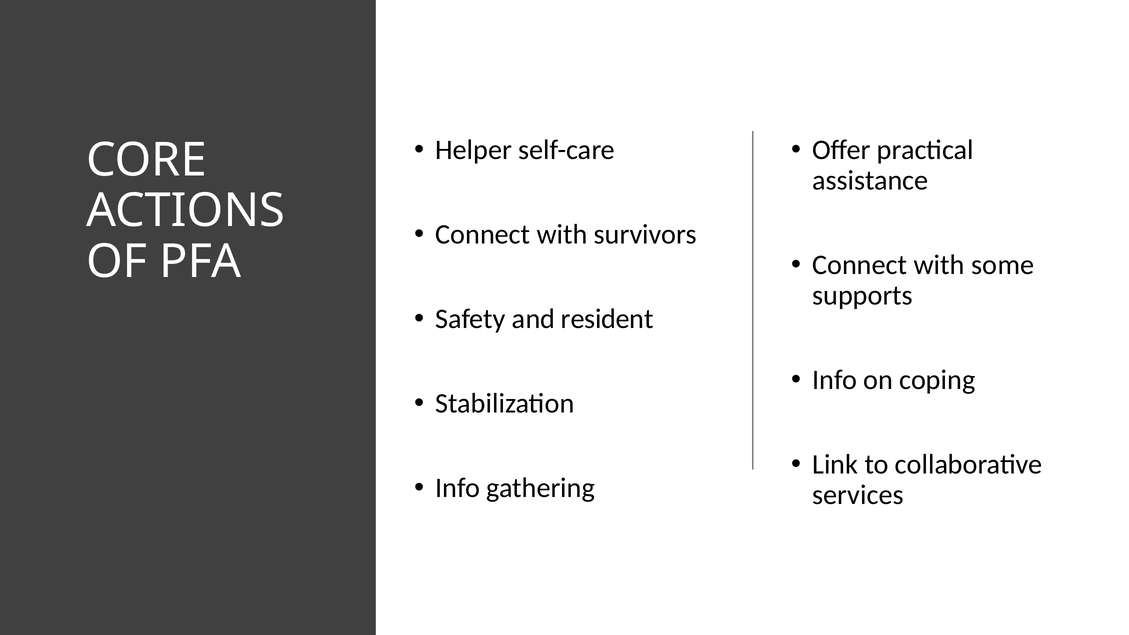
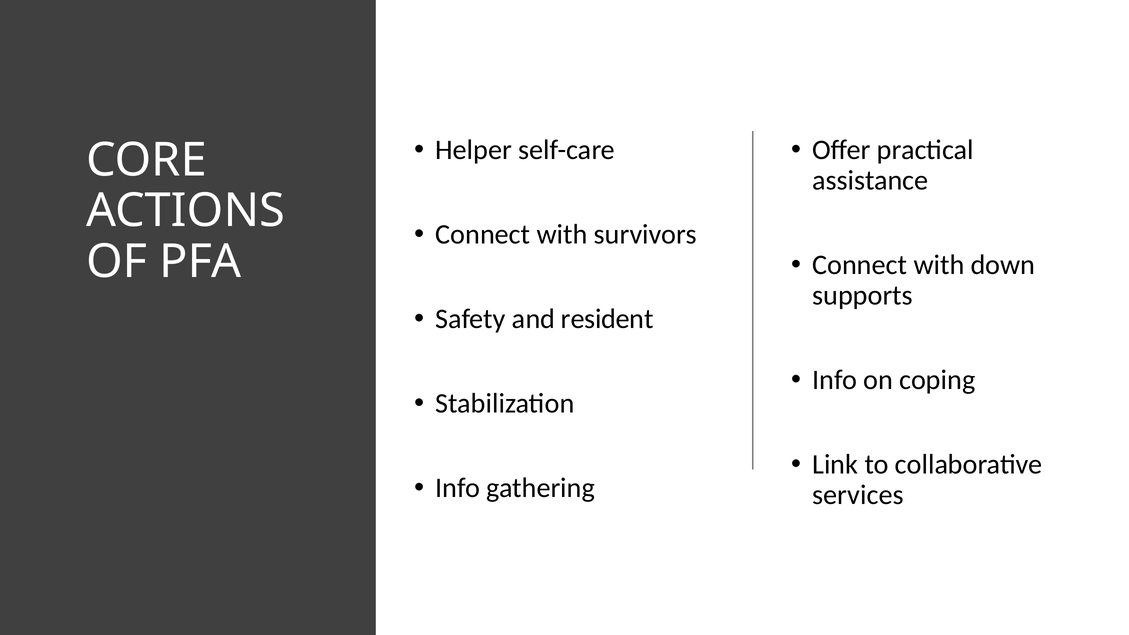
some: some -> down (1003, 265)
